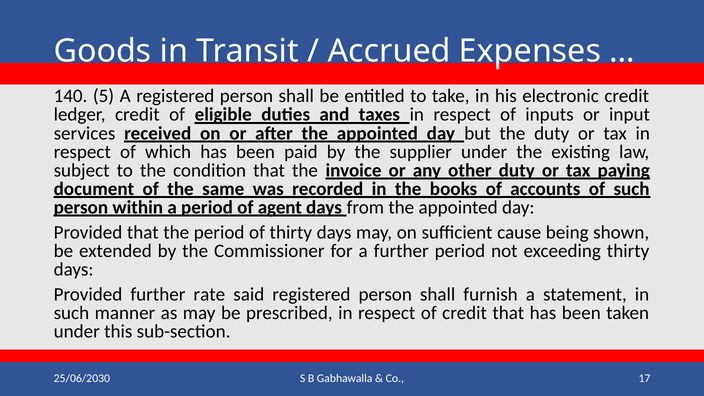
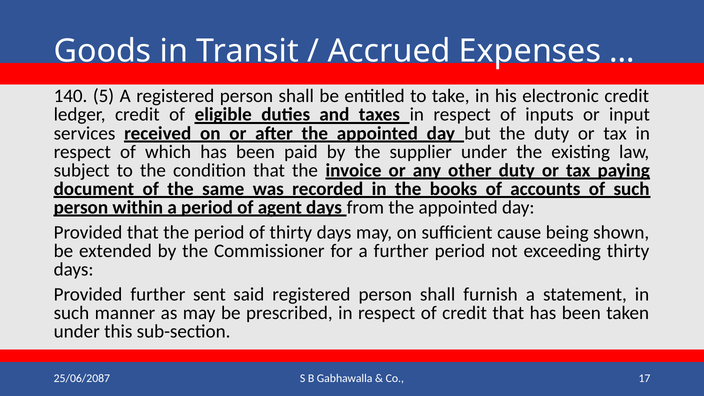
rate: rate -> sent (209, 295)
25/06/2030: 25/06/2030 -> 25/06/2087 (82, 378)
